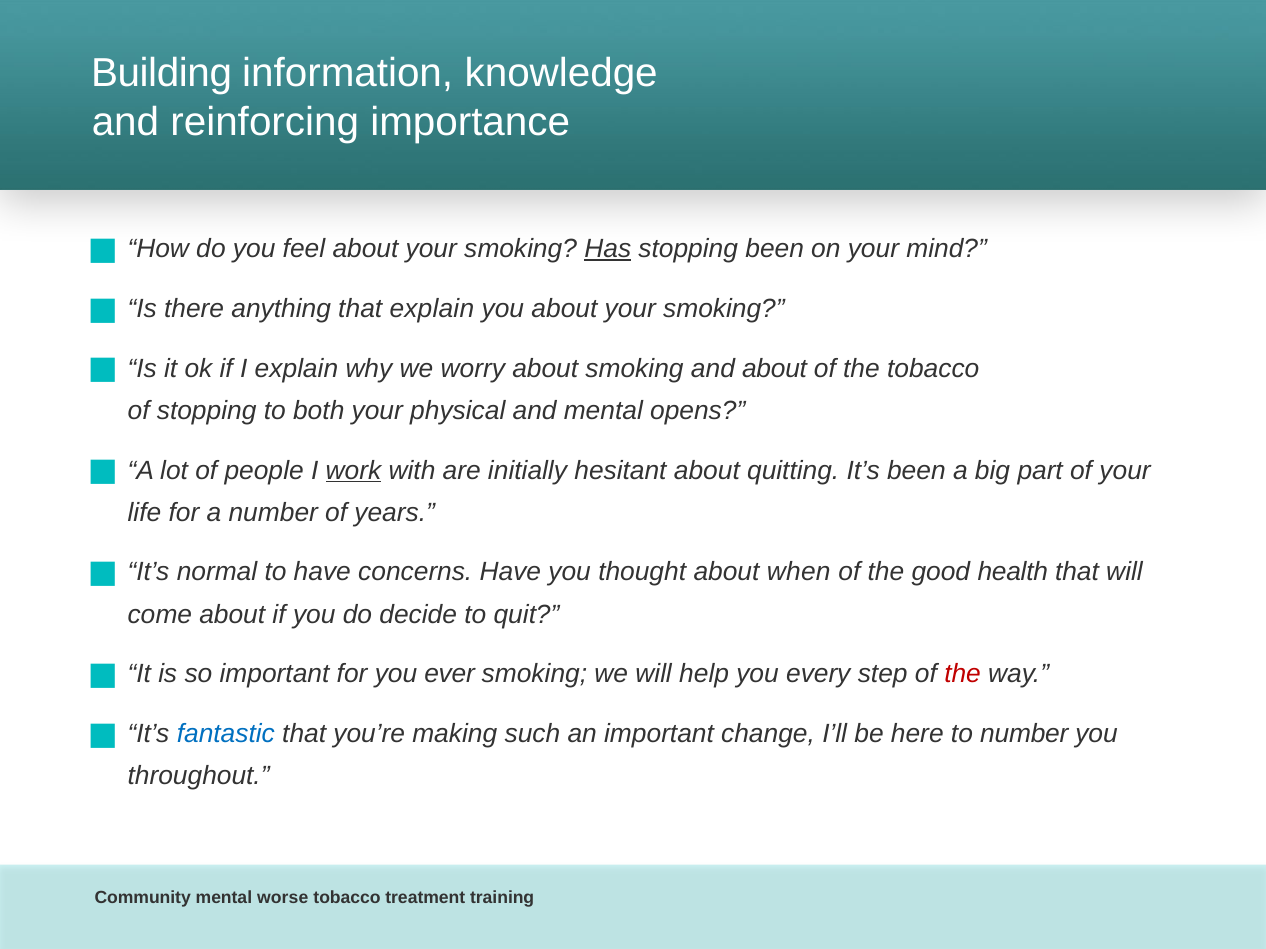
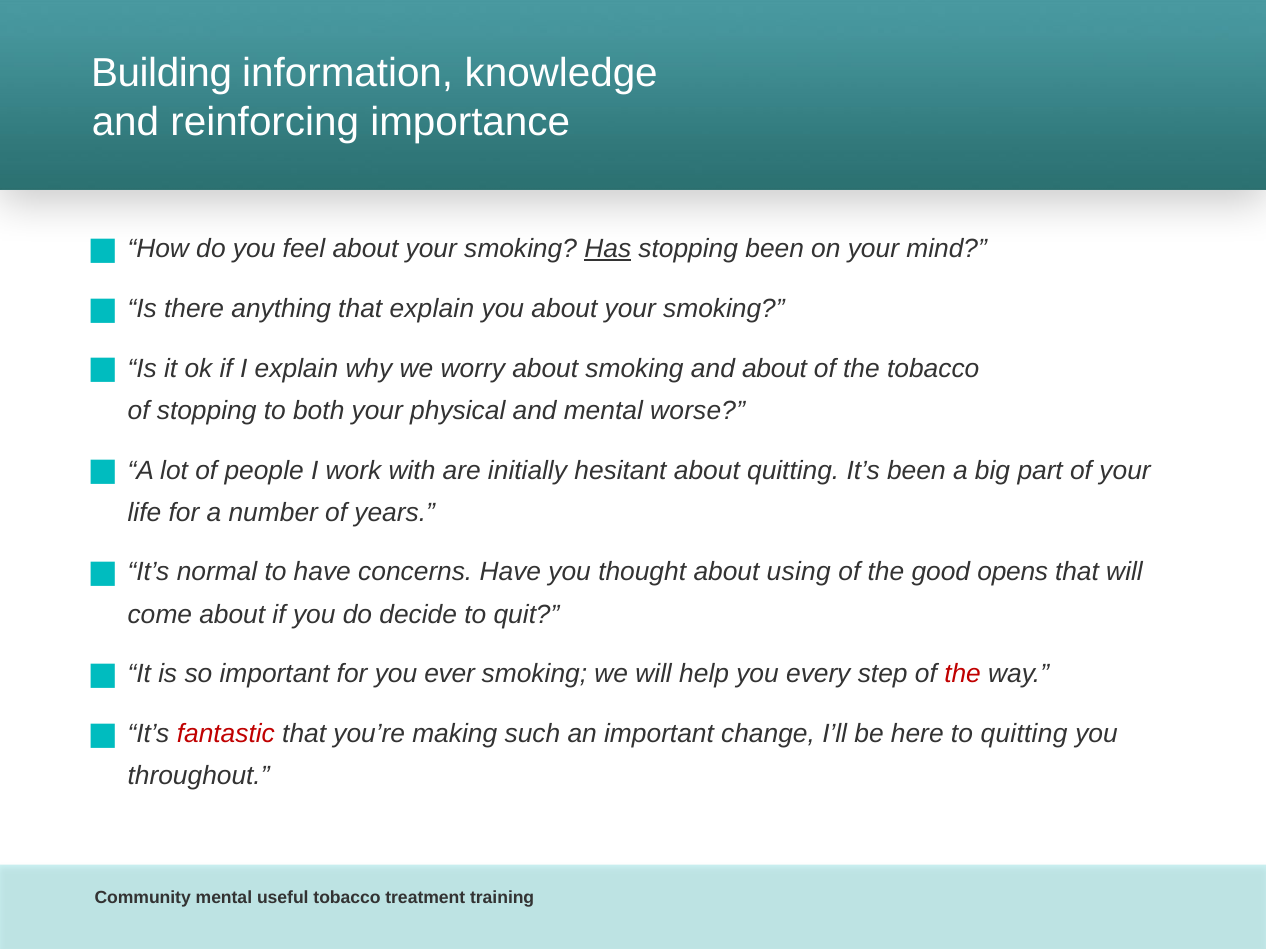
opens: opens -> worse (698, 411)
work underline: present -> none (353, 471)
when: when -> using (799, 573)
health: health -> opens (1013, 573)
fantastic colour: blue -> red (226, 734)
to number: number -> quitting (1024, 734)
worse: worse -> useful (283, 898)
